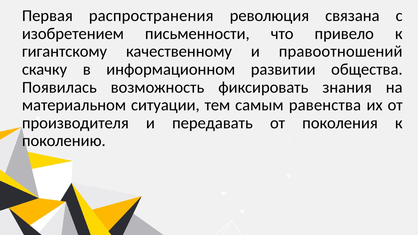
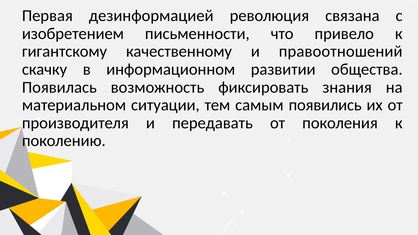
распространения: распространения -> дезинформацией (151, 16)
равенства: равенства -> появились (325, 105)
